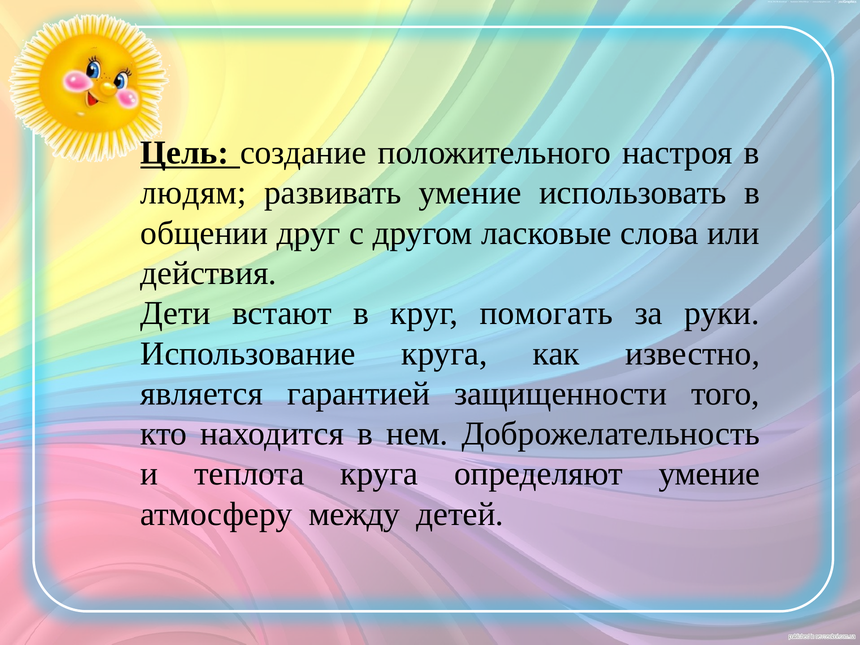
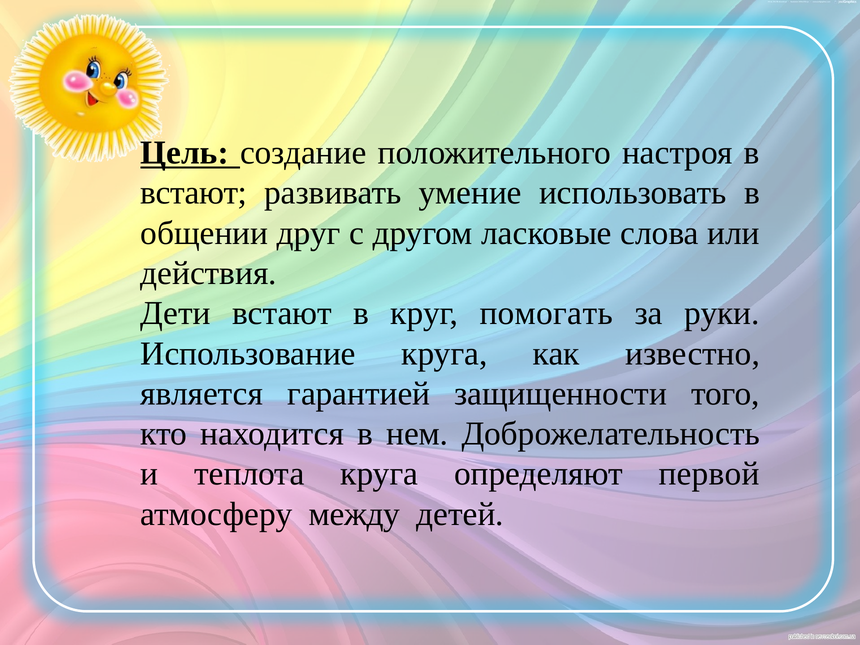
людям: людям -> встают (194, 193)
определяют умение: умение -> первой (709, 474)
